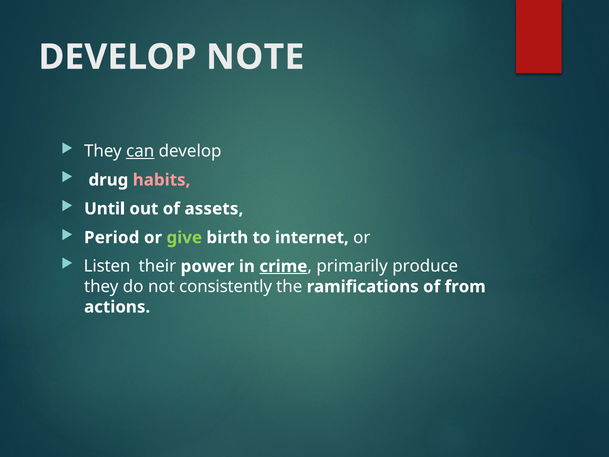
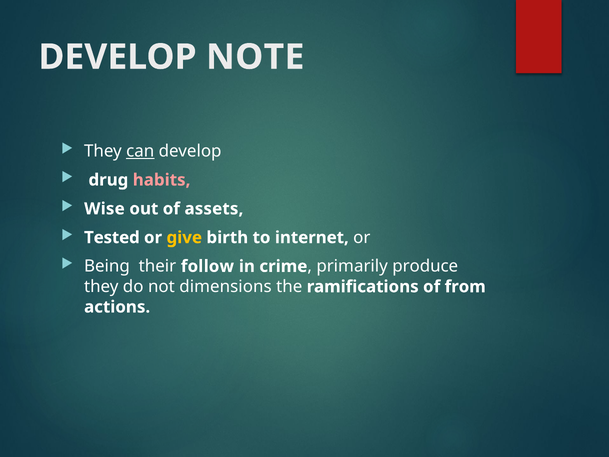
Until: Until -> Wise (104, 209)
Period: Period -> Tested (112, 237)
give colour: light green -> yellow (184, 237)
Listen: Listen -> Being (107, 266)
power: power -> follow (207, 266)
crime underline: present -> none (283, 266)
consistently: consistently -> dimensions (226, 287)
